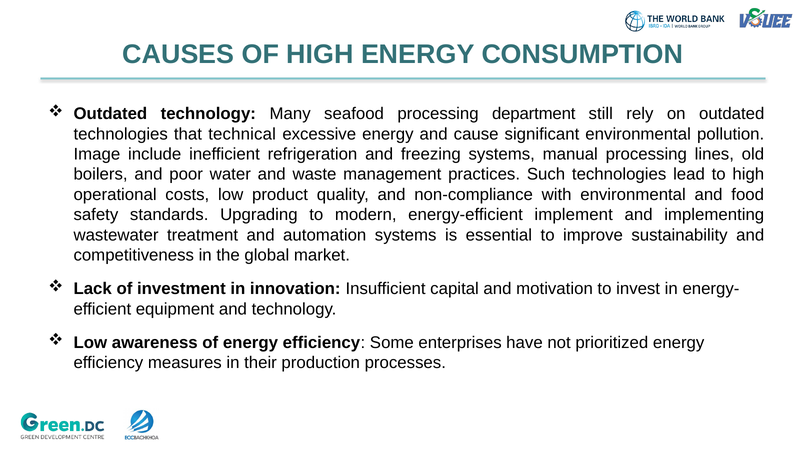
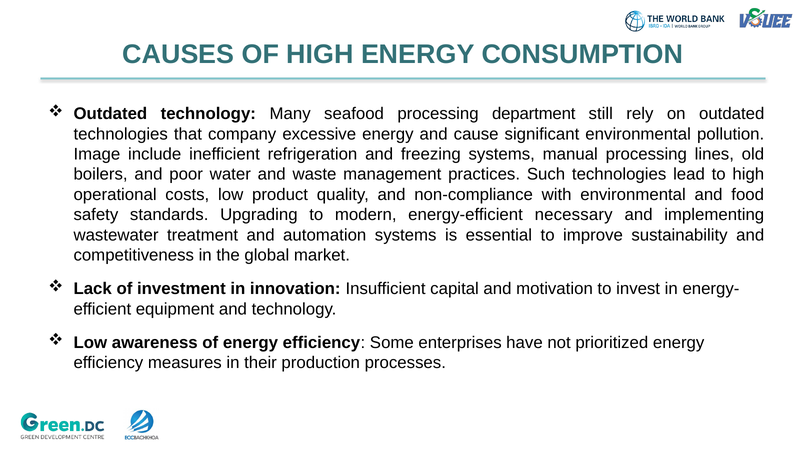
technical: technical -> company (242, 134)
implement: implement -> necessary (574, 215)
